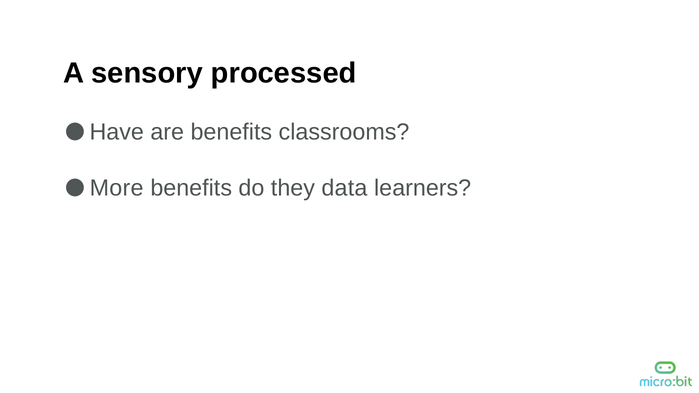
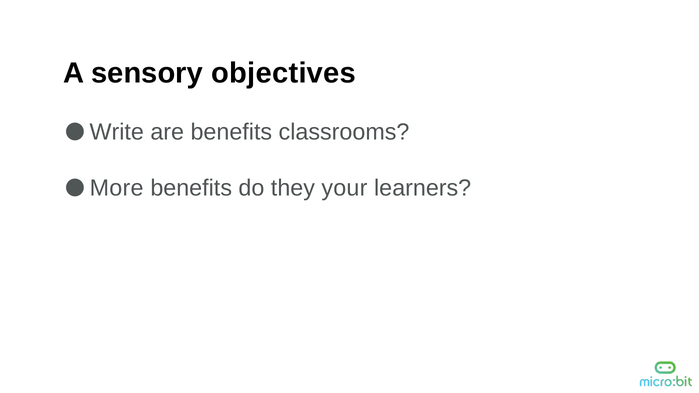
processed: processed -> objectives (284, 73)
Have: Have -> Write (117, 132)
data: data -> your (344, 188)
